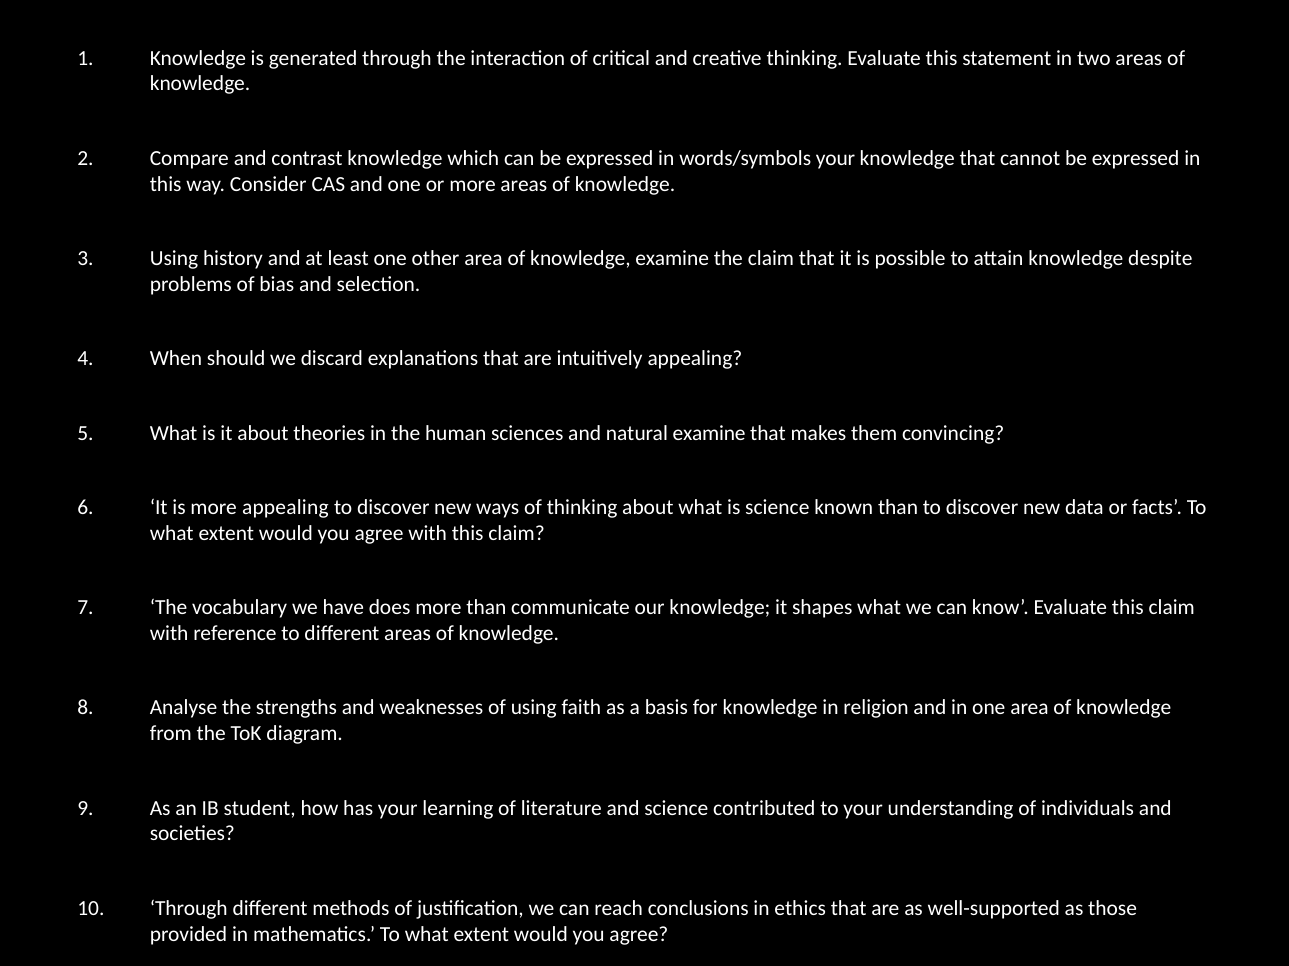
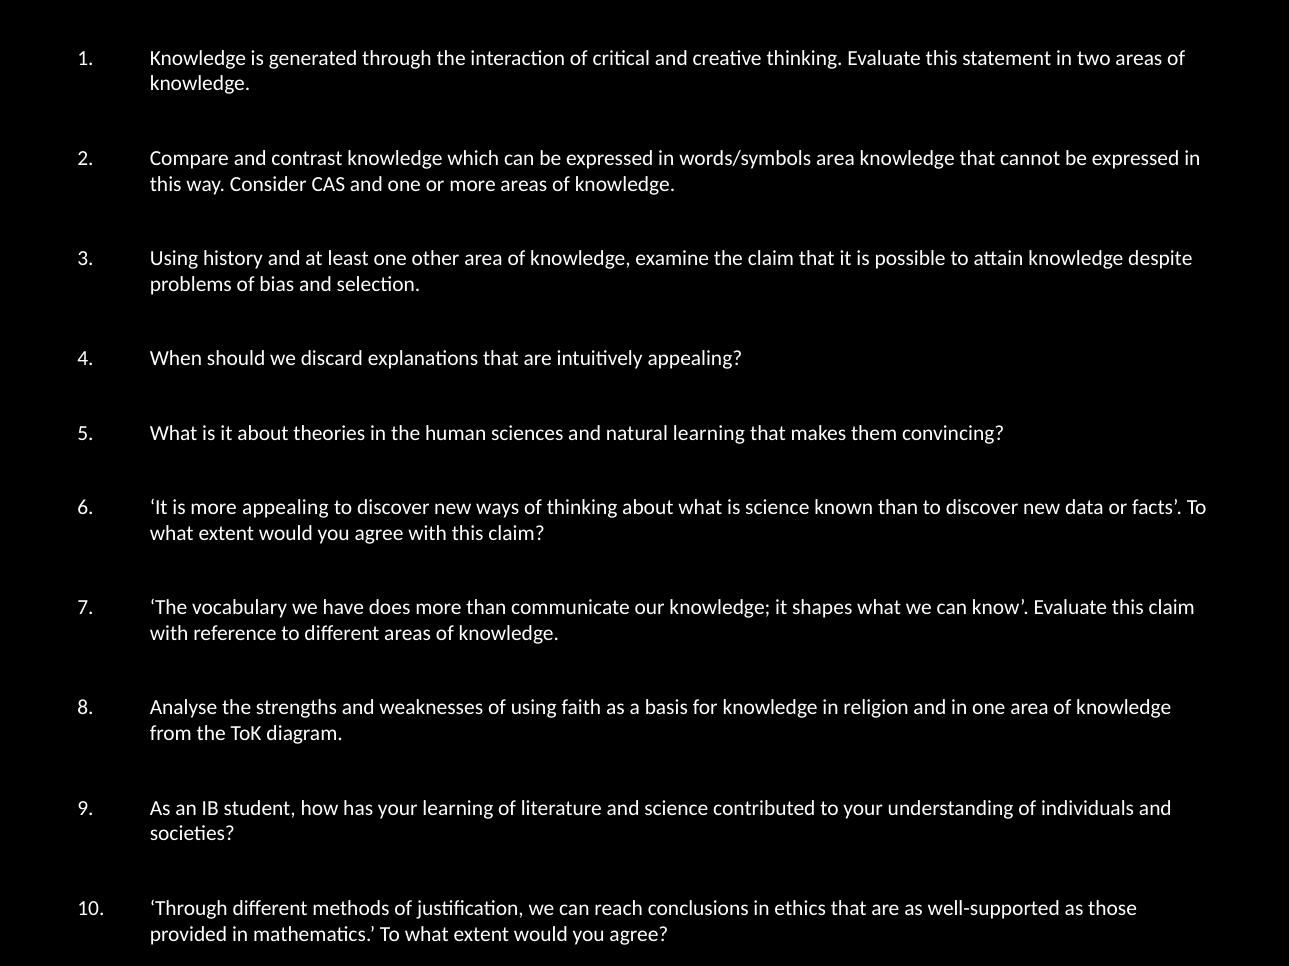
words/symbols your: your -> area (835, 158)
natural examine: examine -> learning (709, 433)
